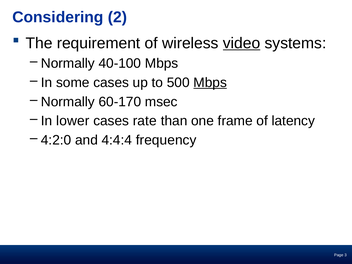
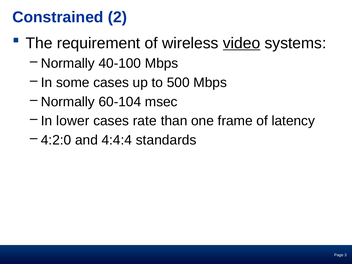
Considering: Considering -> Constrained (58, 17)
Mbps underline: present -> none (210, 83)
60-170: 60-170 -> 60-104 (120, 102)
frequency: frequency -> standards (166, 140)
